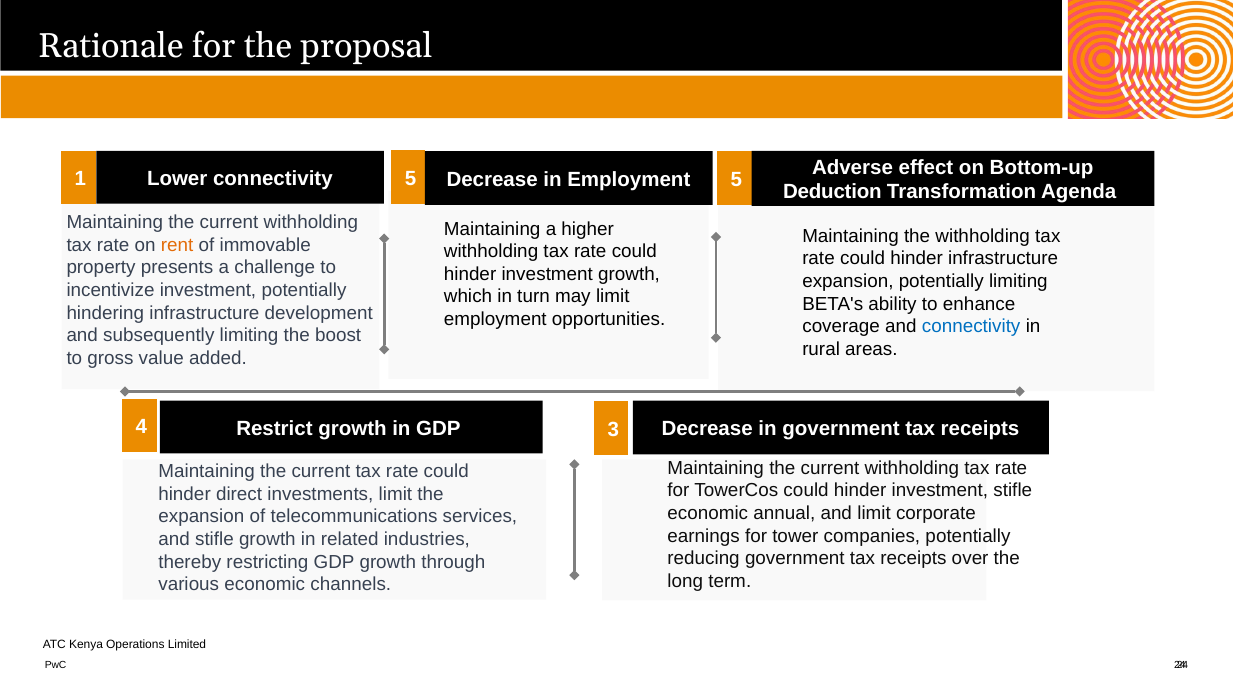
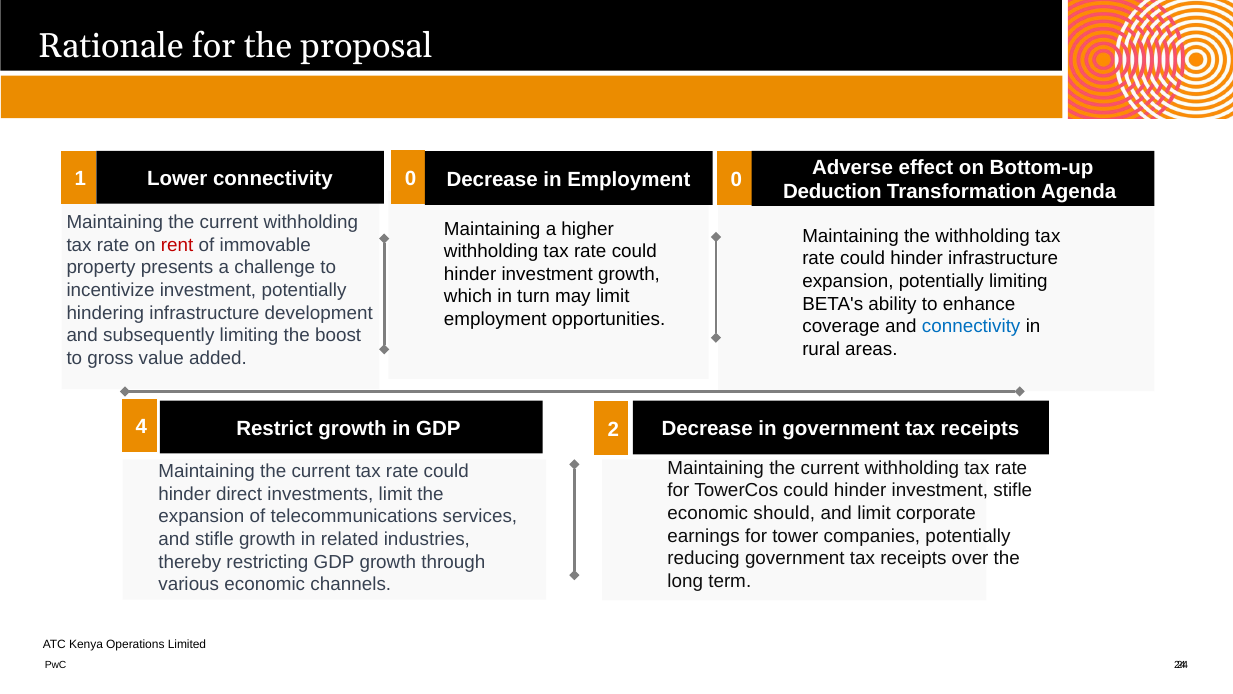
connectivity 5: 5 -> 0 (411, 179)
Employment 5: 5 -> 0 (736, 180)
rent colour: orange -> red (177, 245)
3: 3 -> 2 (613, 429)
annual: annual -> should (784, 513)
